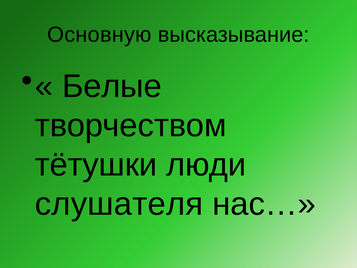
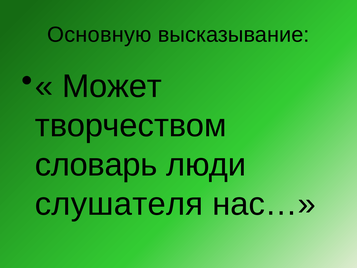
Белые: Белые -> Может (112, 86)
тётушки: тётушки -> словарь (96, 165)
